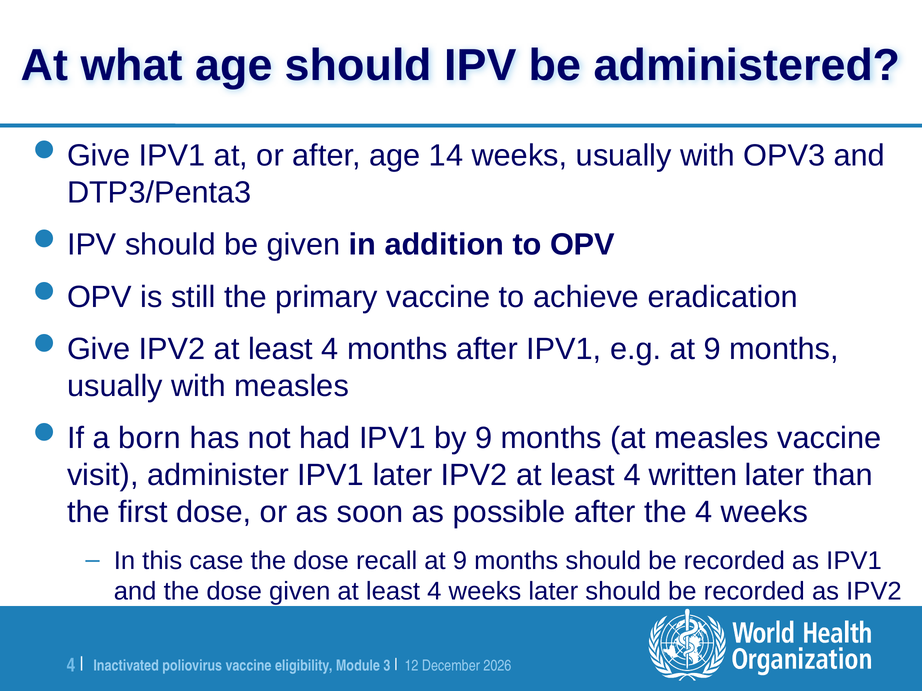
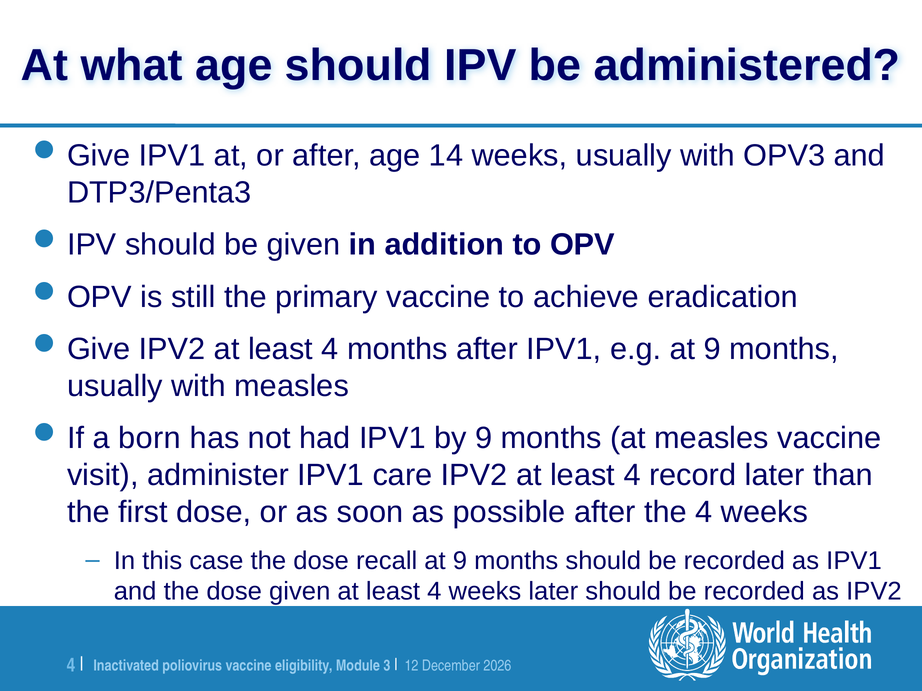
IPV1 later: later -> care (402, 475)
written: written -> record (693, 475)
